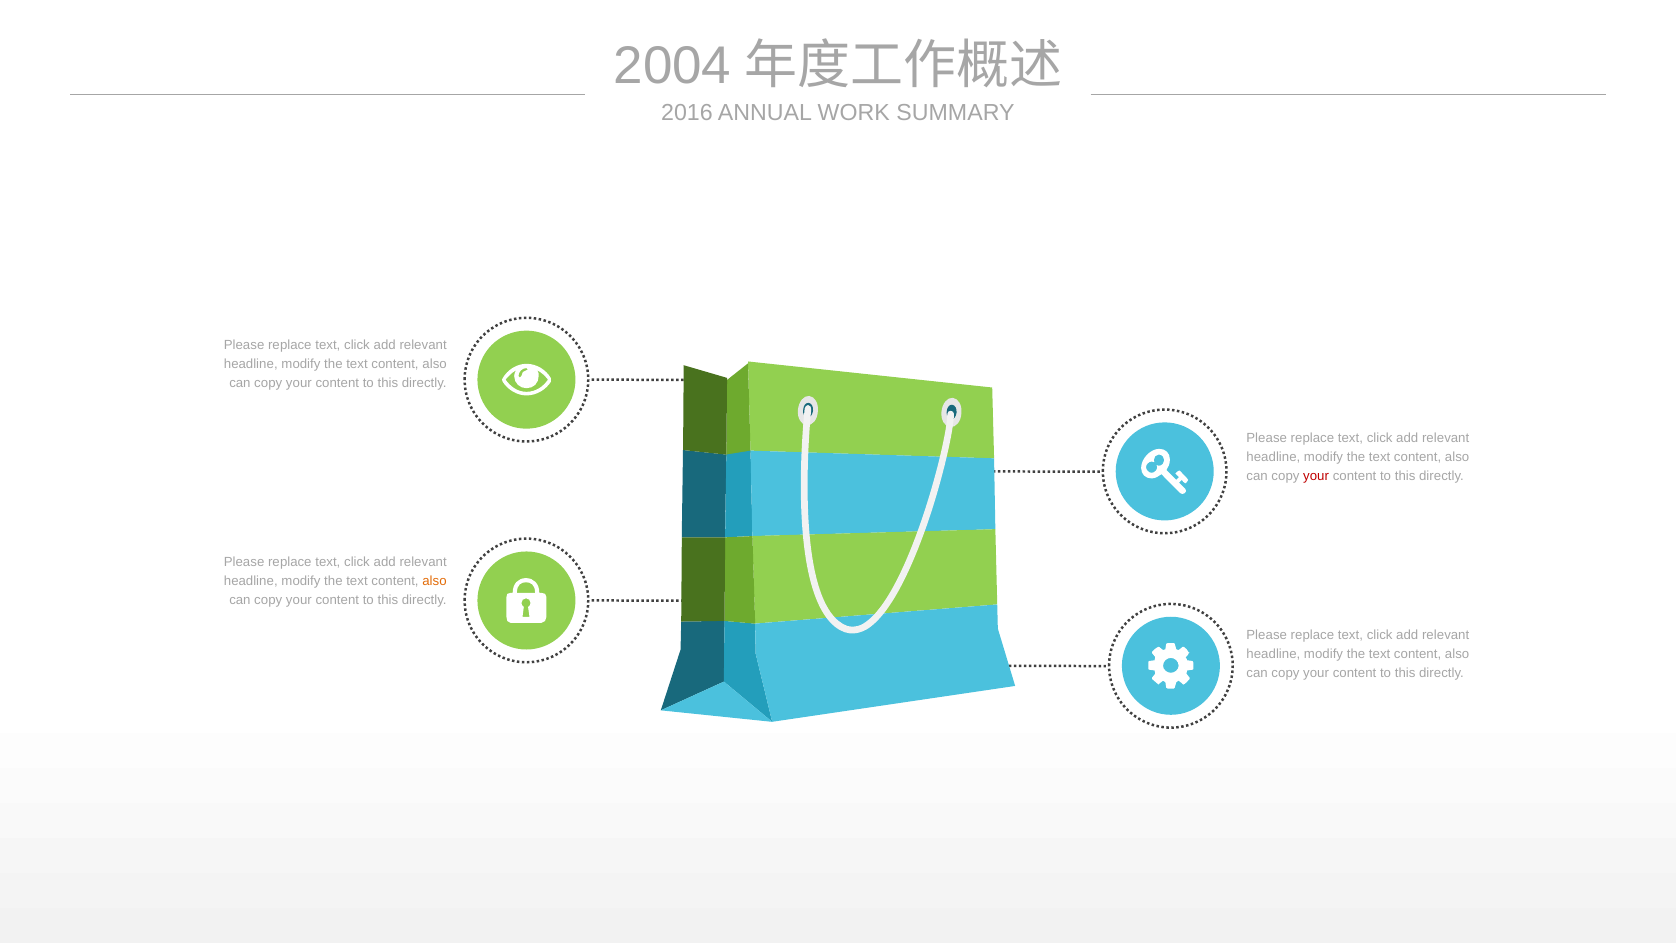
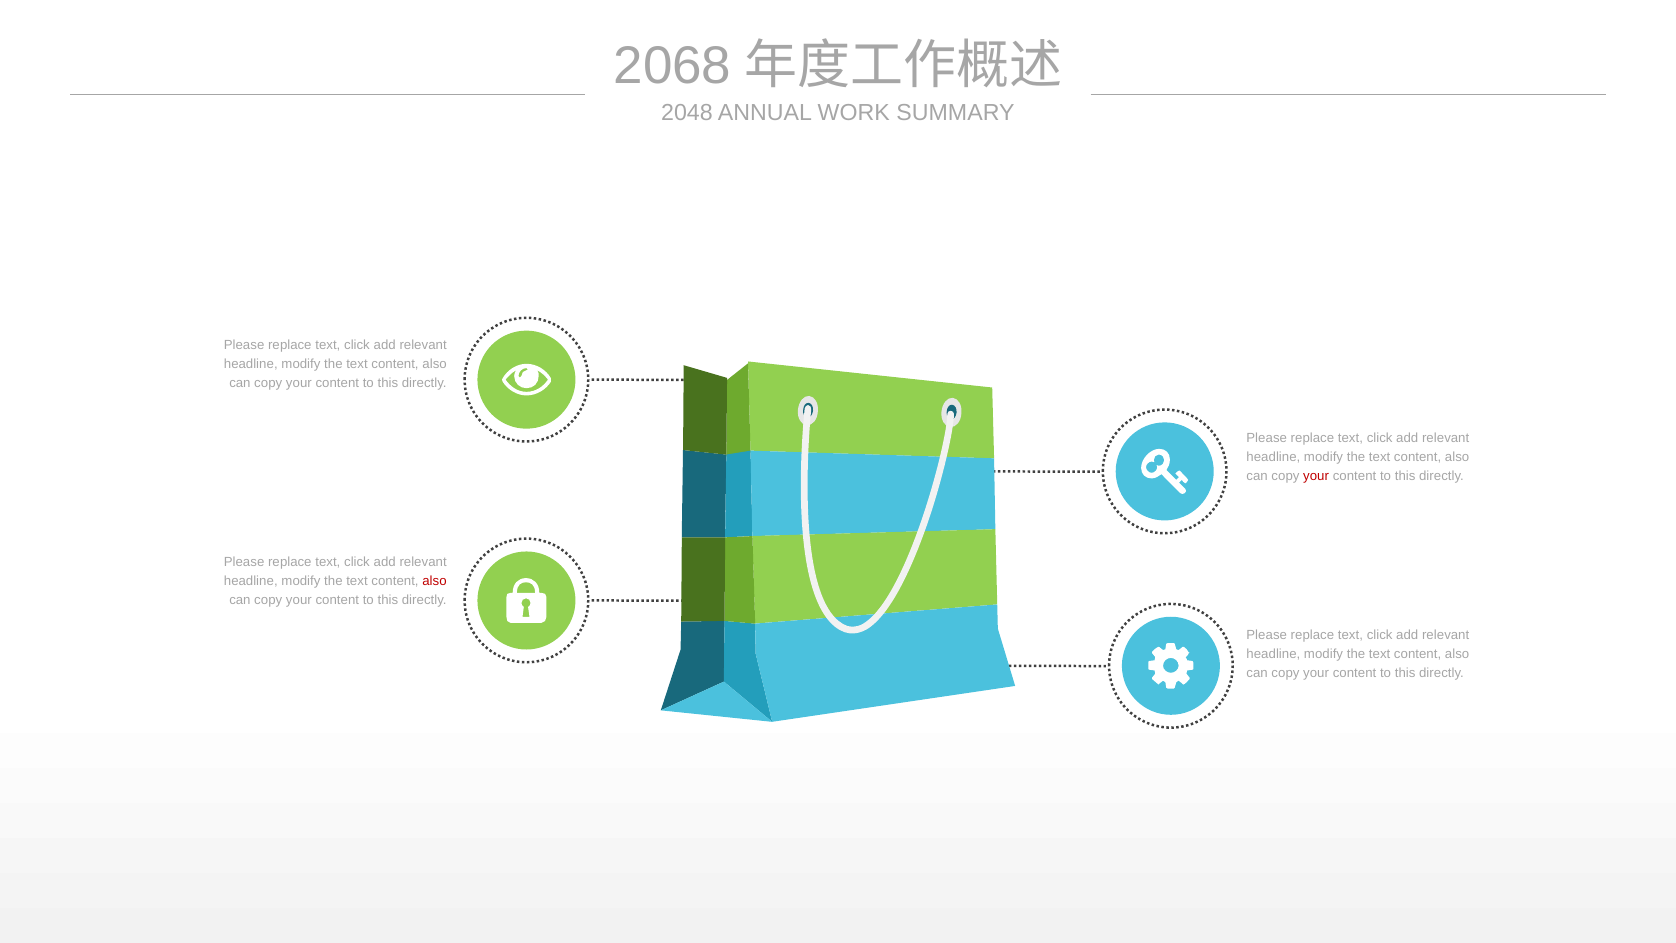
2004: 2004 -> 2068 (673, 66)
2016: 2016 -> 2048 (687, 112)
also colour: orange -> red (435, 581)
